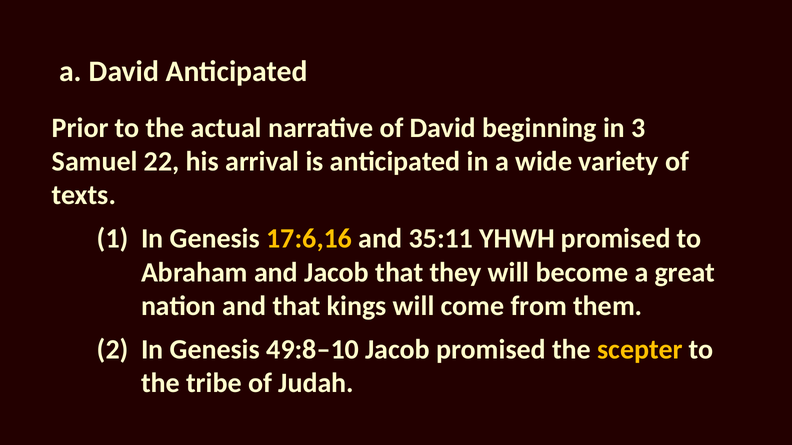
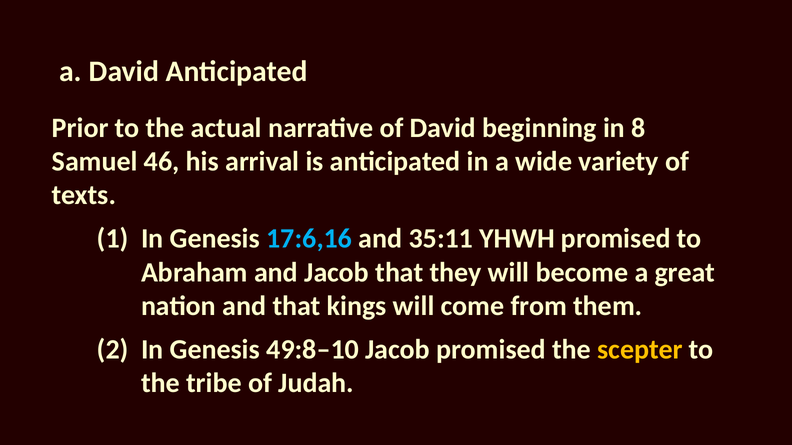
3: 3 -> 8 (638, 128)
22: 22 -> 46 (162, 162)
17:6,16 colour: yellow -> light blue (309, 239)
